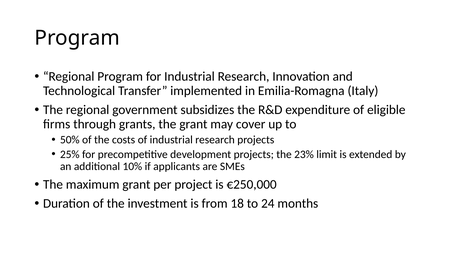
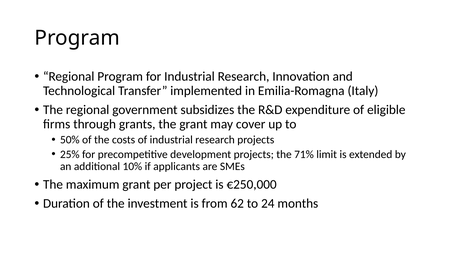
23%: 23% -> 71% (304, 154)
18: 18 -> 62 (237, 203)
